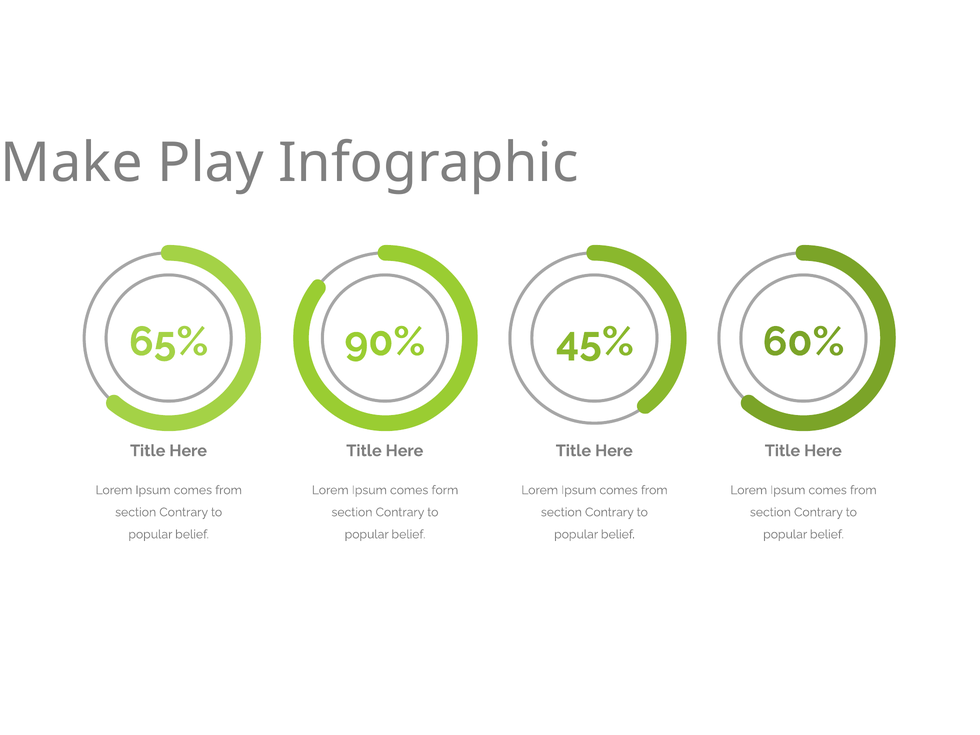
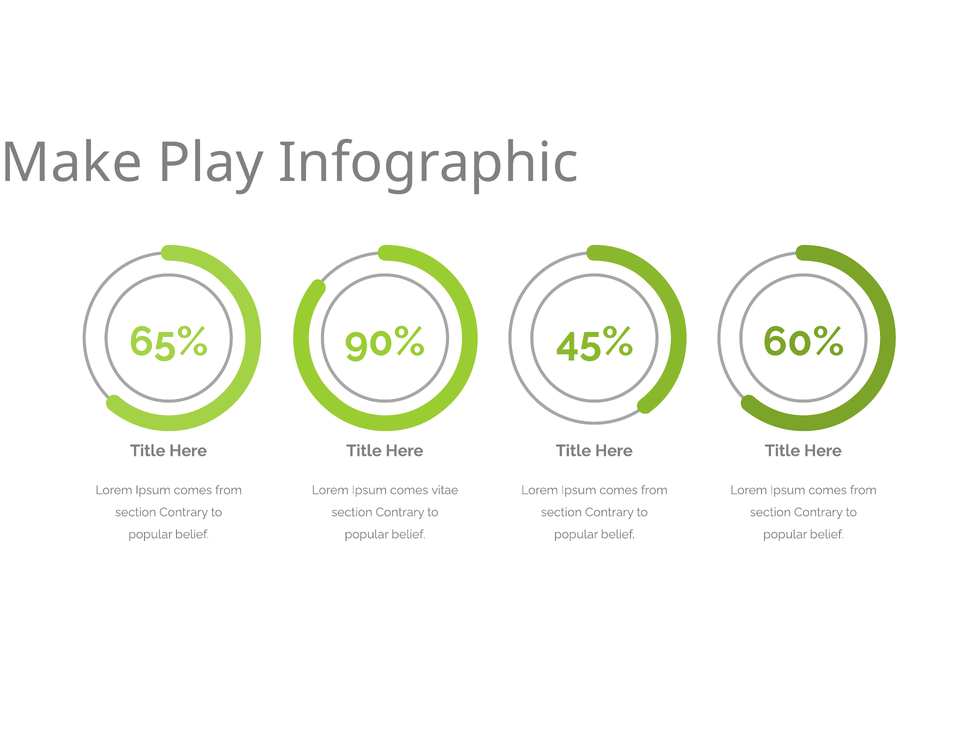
form: form -> vitae (445, 490)
